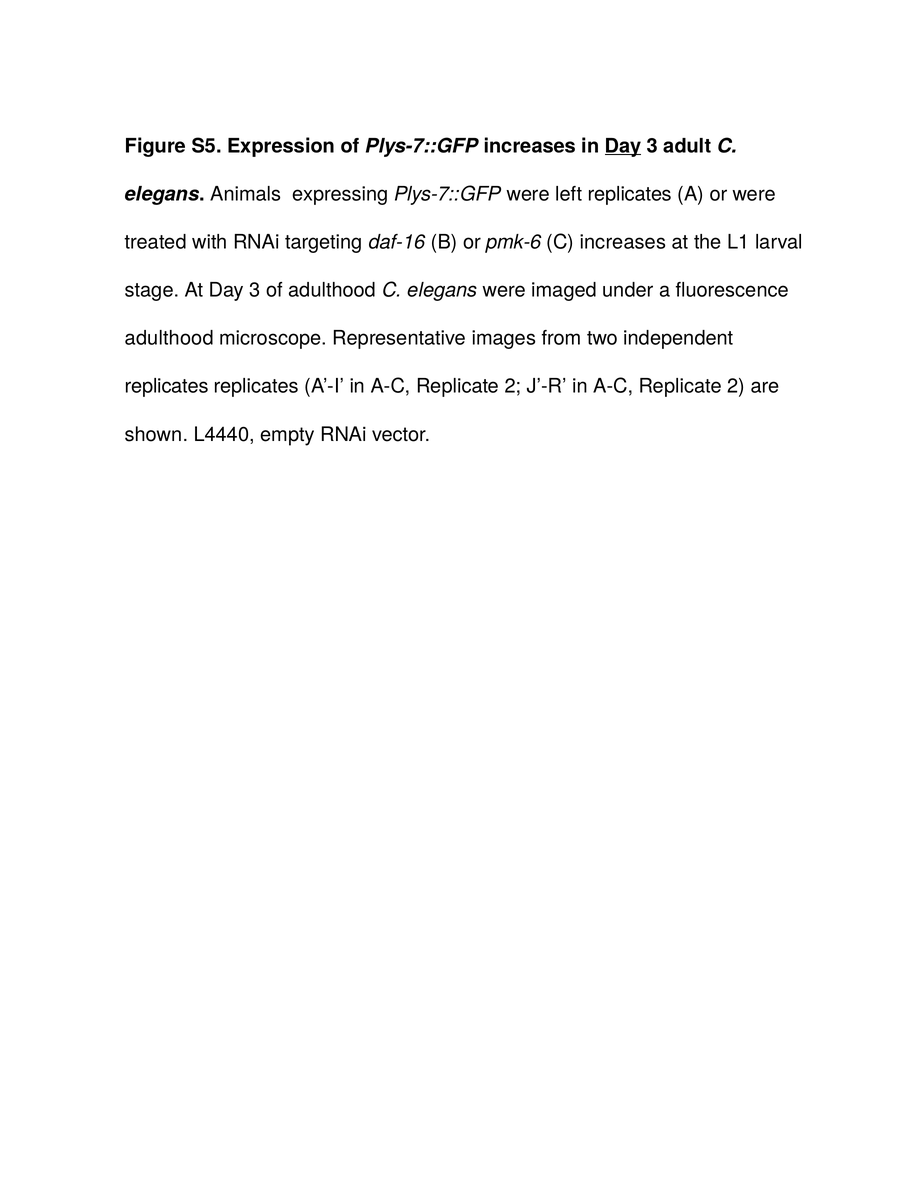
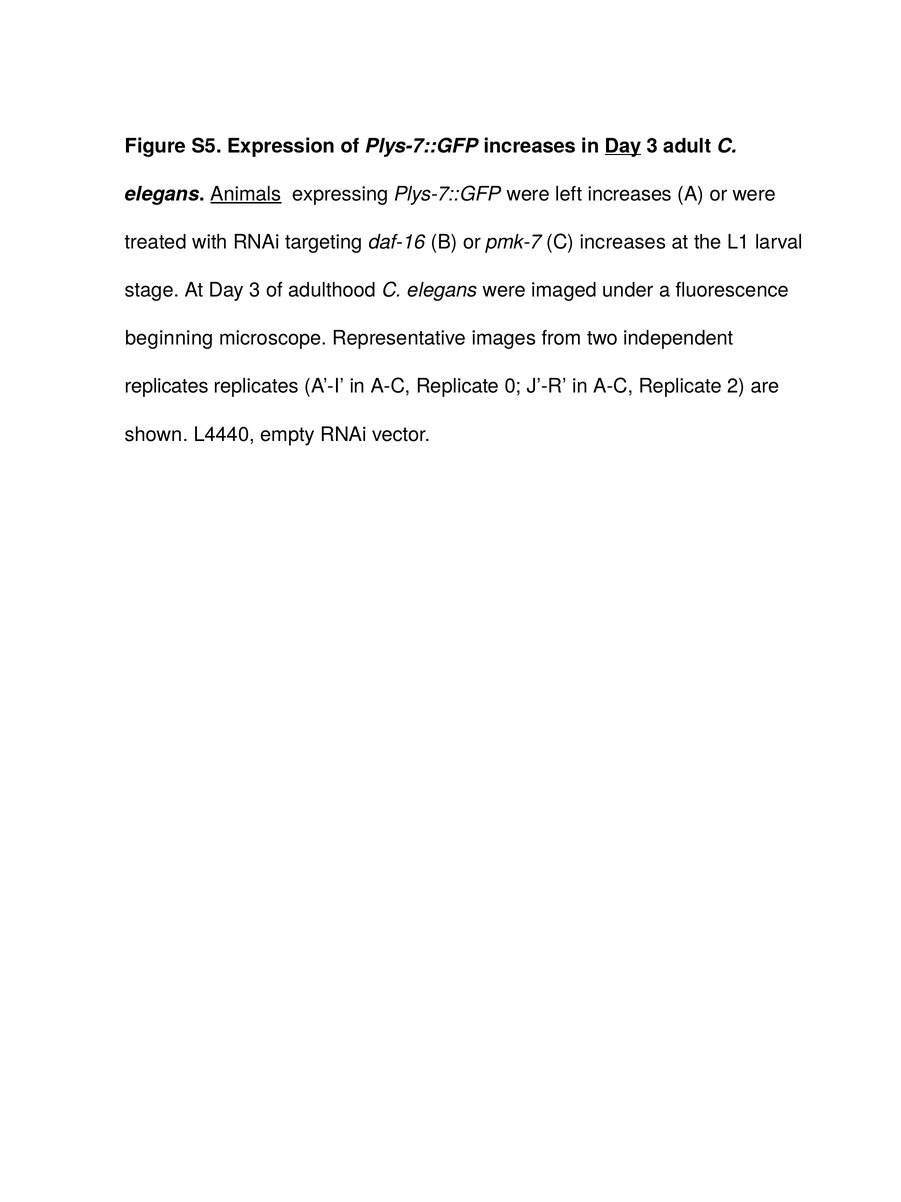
Animals underline: none -> present (246, 194)
left replicates: replicates -> increases (630, 194)
pmk-6: pmk-6 -> pmk-7 (514, 242)
adulthood: adulthood -> beginning (169, 338)
2: 2 -> 0 (513, 386)
